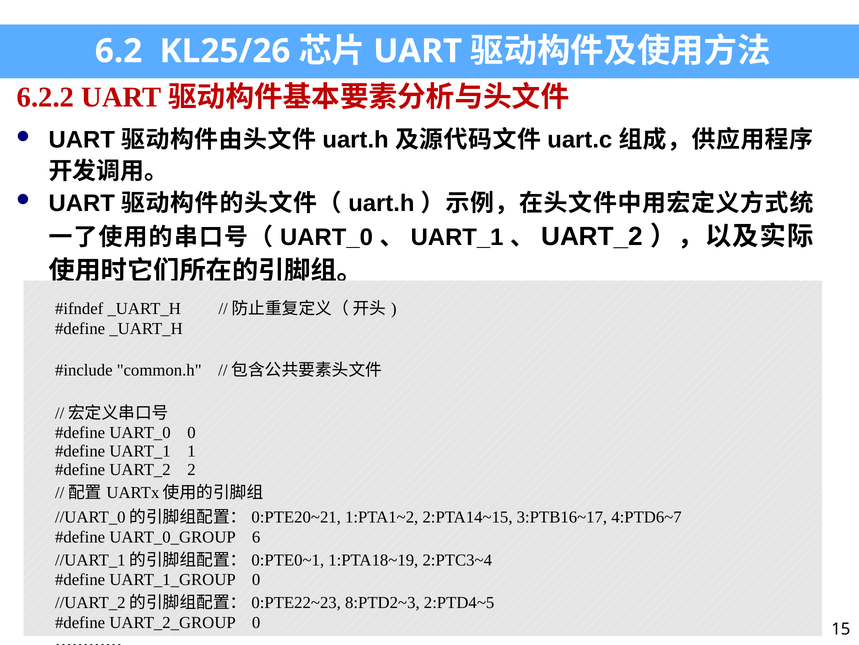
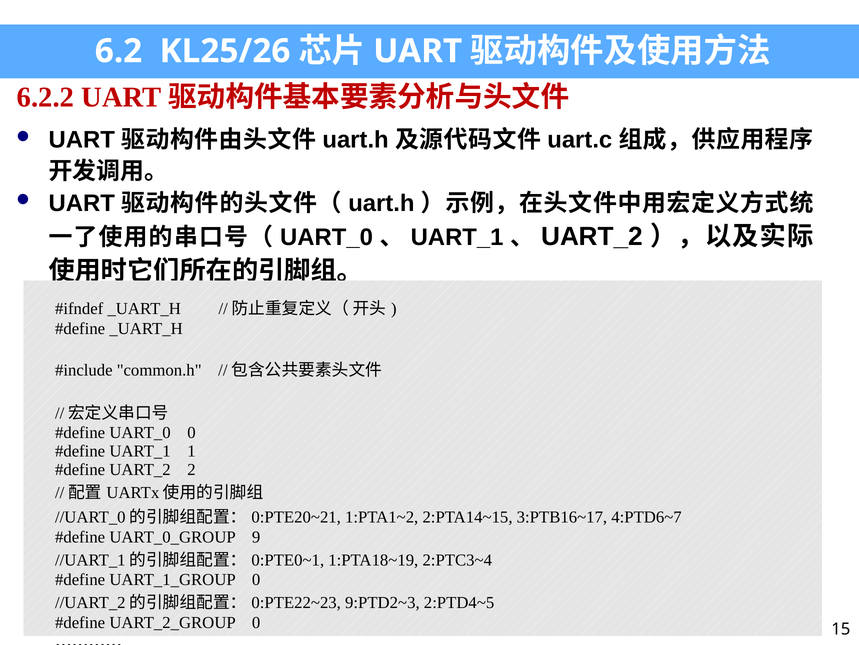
6: 6 -> 9 (256, 536)
8:PTD2~3: 8:PTD2~3 -> 9:PTD2~3 (382, 602)
